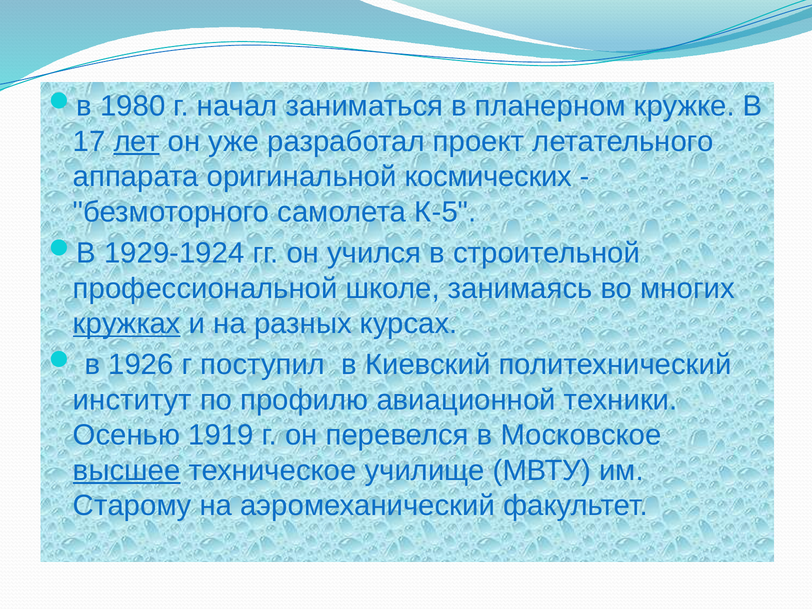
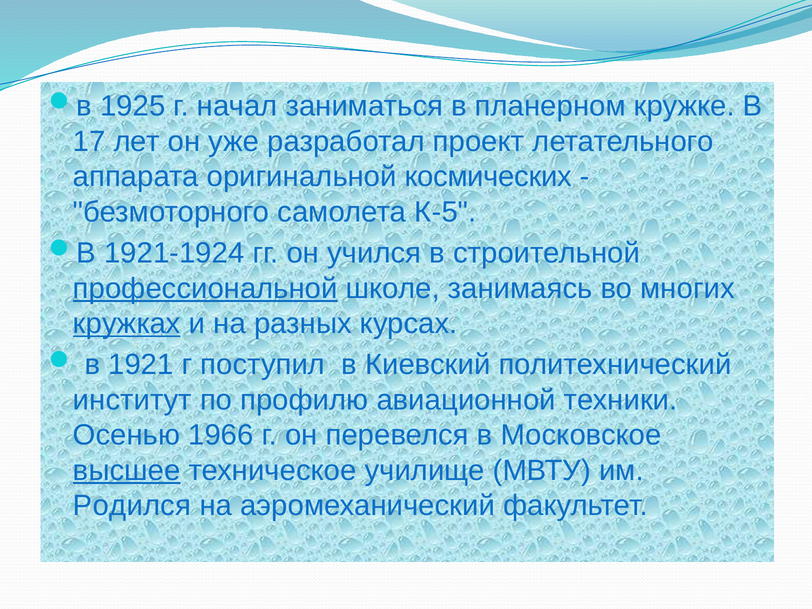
1980: 1980 -> 1925 (133, 106)
лет underline: present -> none (137, 141)
1929-1924: 1929-1924 -> 1921-1924 (174, 253)
профессиональной underline: none -> present (205, 288)
1926: 1926 -> 1921 (141, 365)
1919: 1919 -> 1966 (221, 435)
Старому: Старому -> Родился (132, 506)
